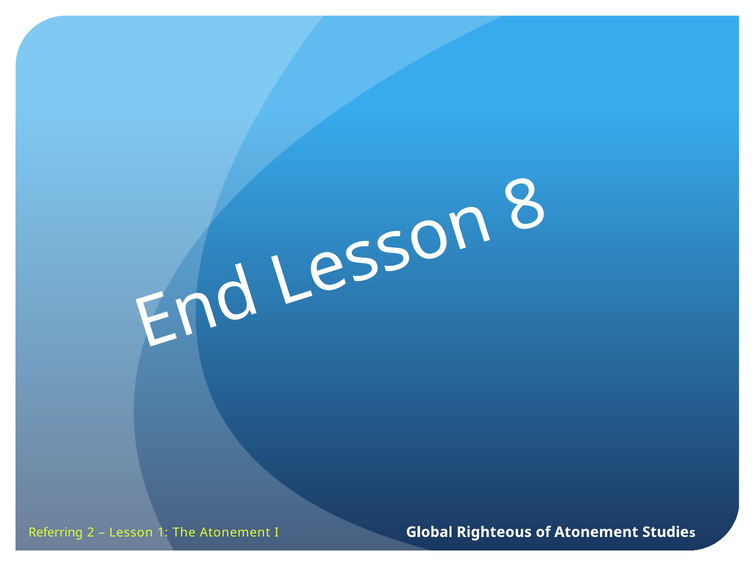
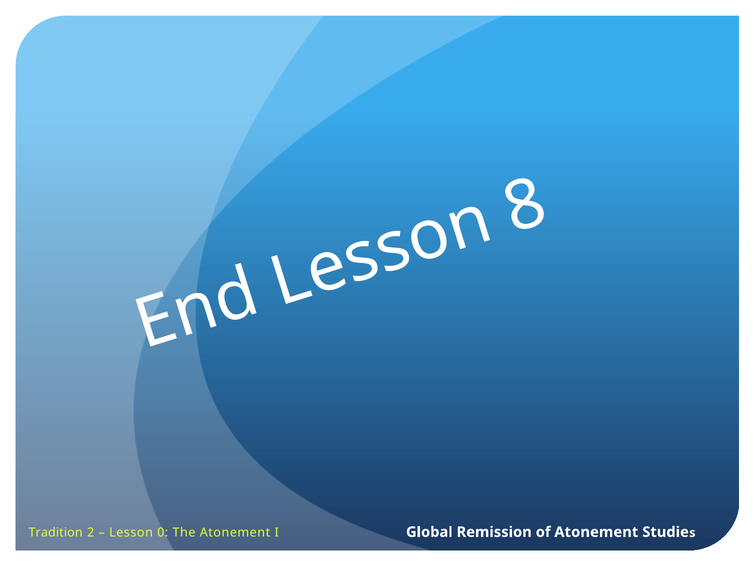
Referring: Referring -> Tradition (56, 533)
1: 1 -> 0 (163, 533)
Righteous: Righteous -> Remission (494, 532)
